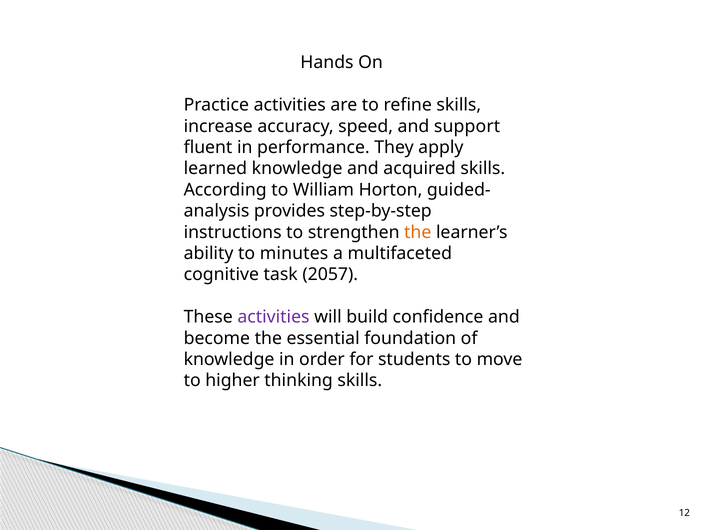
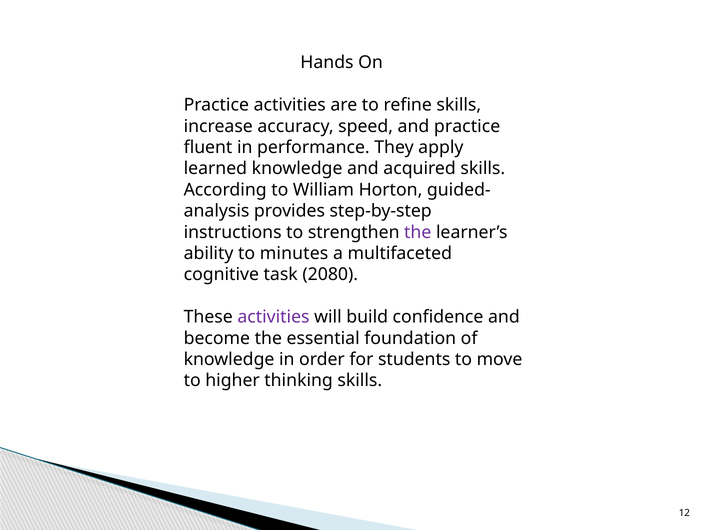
and support: support -> practice (467, 126)
the colour: orange -> purple (418, 232)
2057: 2057 -> 2080 (330, 275)
